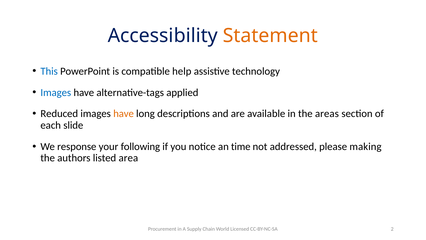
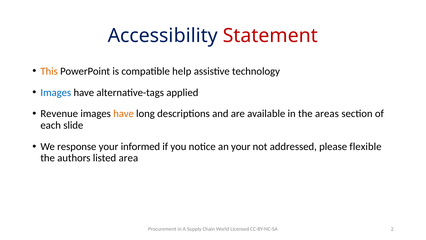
Statement colour: orange -> red (270, 36)
This colour: blue -> orange (49, 71)
Reduced: Reduced -> Revenue (59, 114)
following: following -> informed (140, 146)
an time: time -> your (241, 146)
making: making -> flexible (366, 146)
